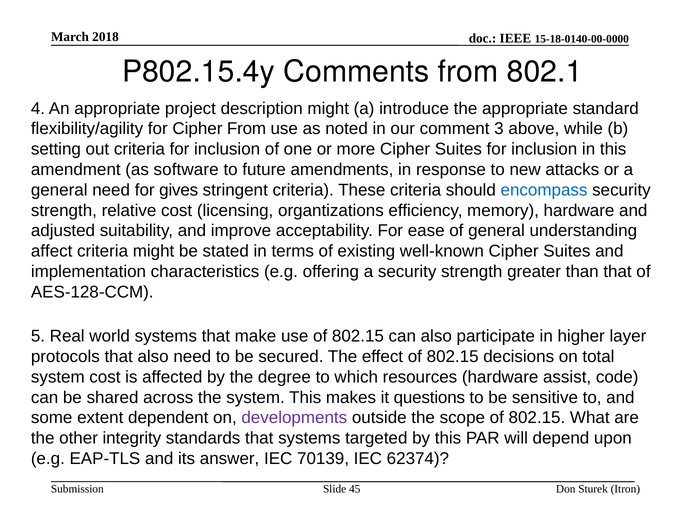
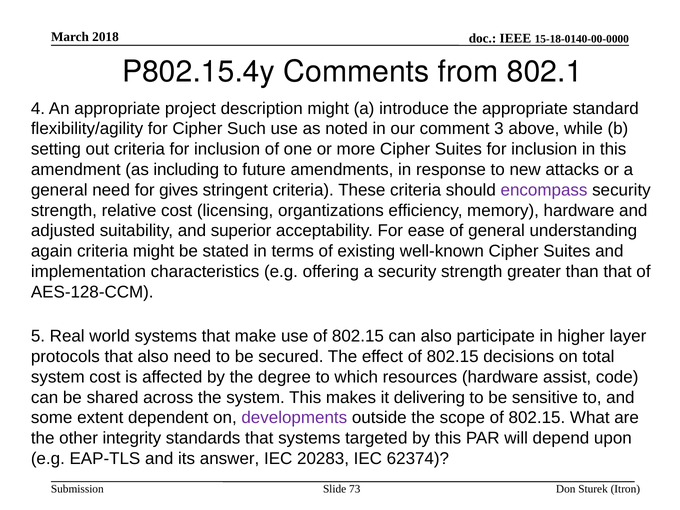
Cipher From: From -> Such (246, 129)
software: software -> including (186, 170)
encompass colour: blue -> purple (544, 190)
improve: improve -> superior (241, 231)
affect: affect -> again (52, 251)
questions: questions -> delivering (429, 397)
70139: 70139 -> 20283 (323, 459)
45: 45 -> 73 (355, 489)
